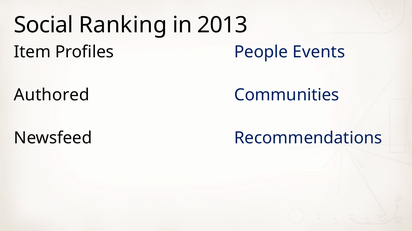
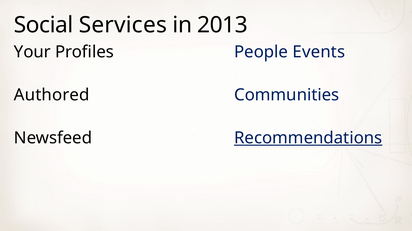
Ranking: Ranking -> Services (123, 25)
Item: Item -> Your (32, 52)
Recommendations underline: none -> present (308, 138)
